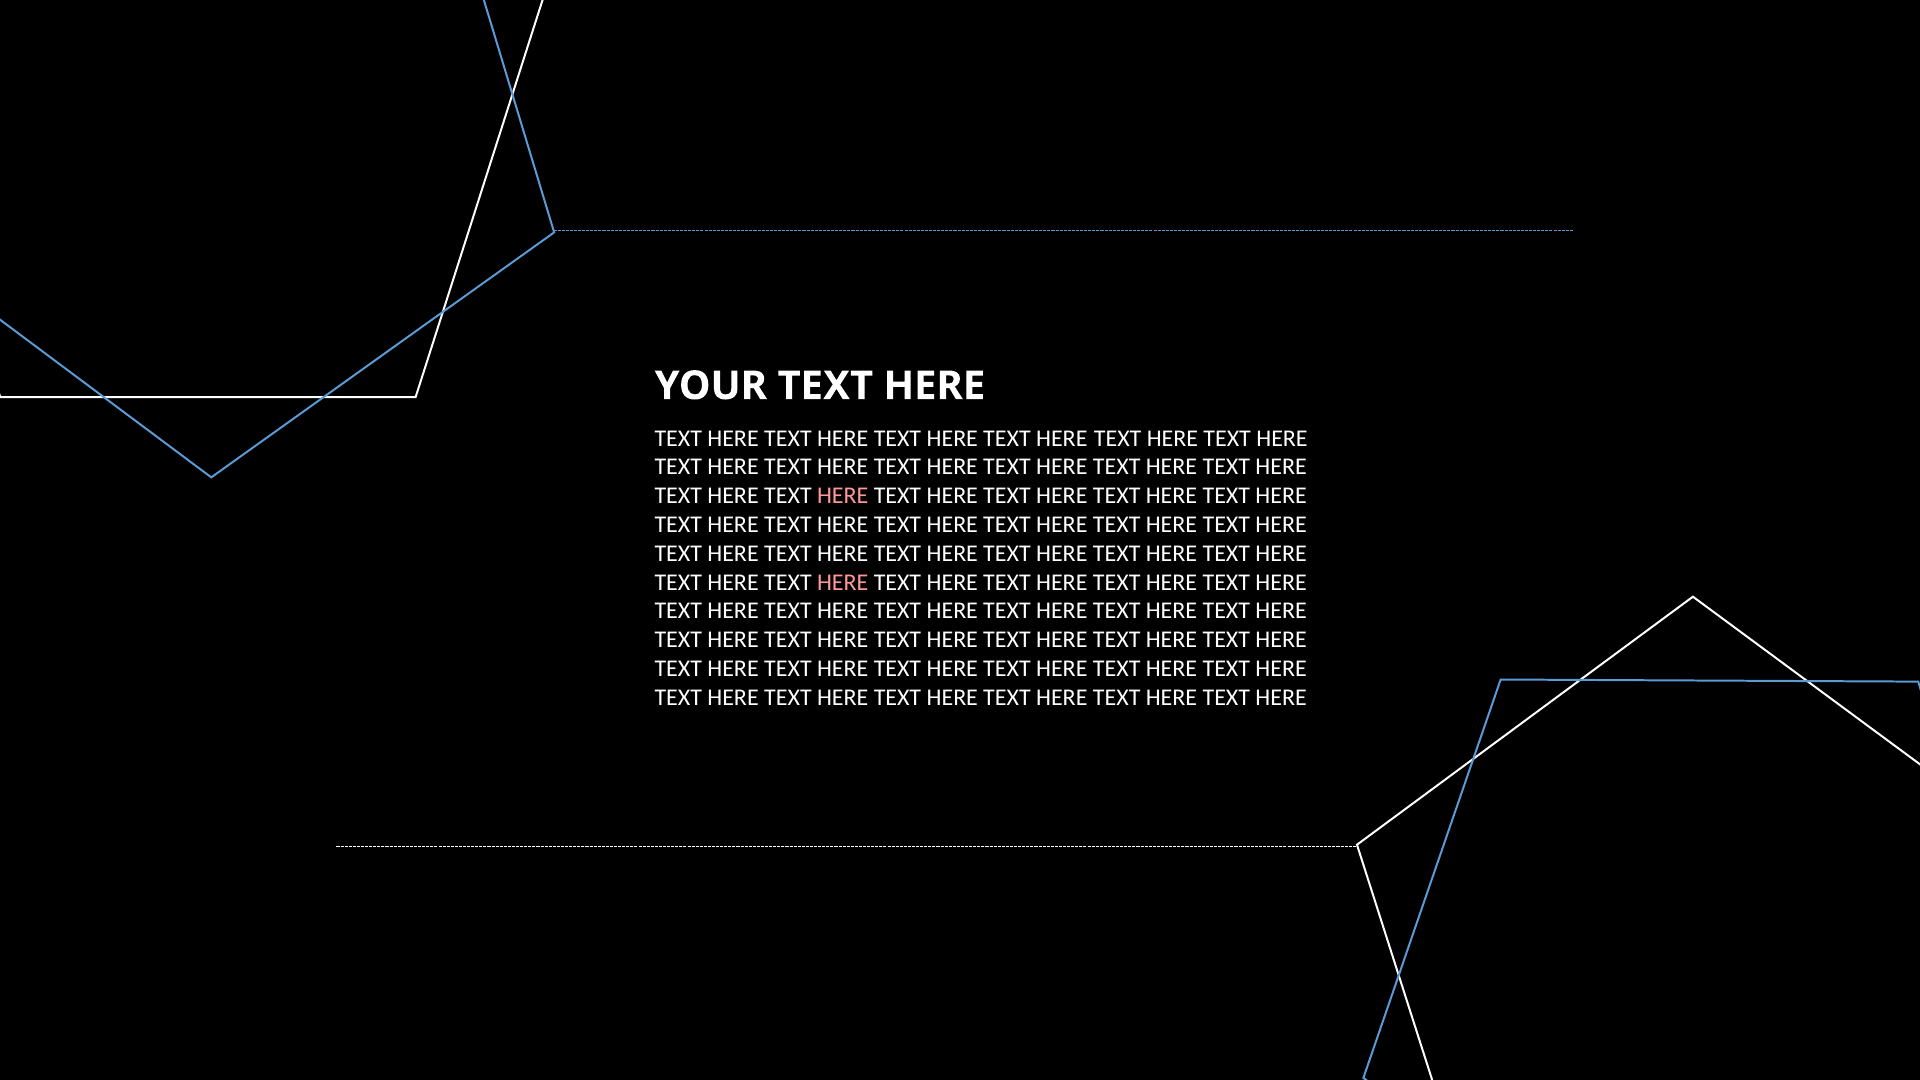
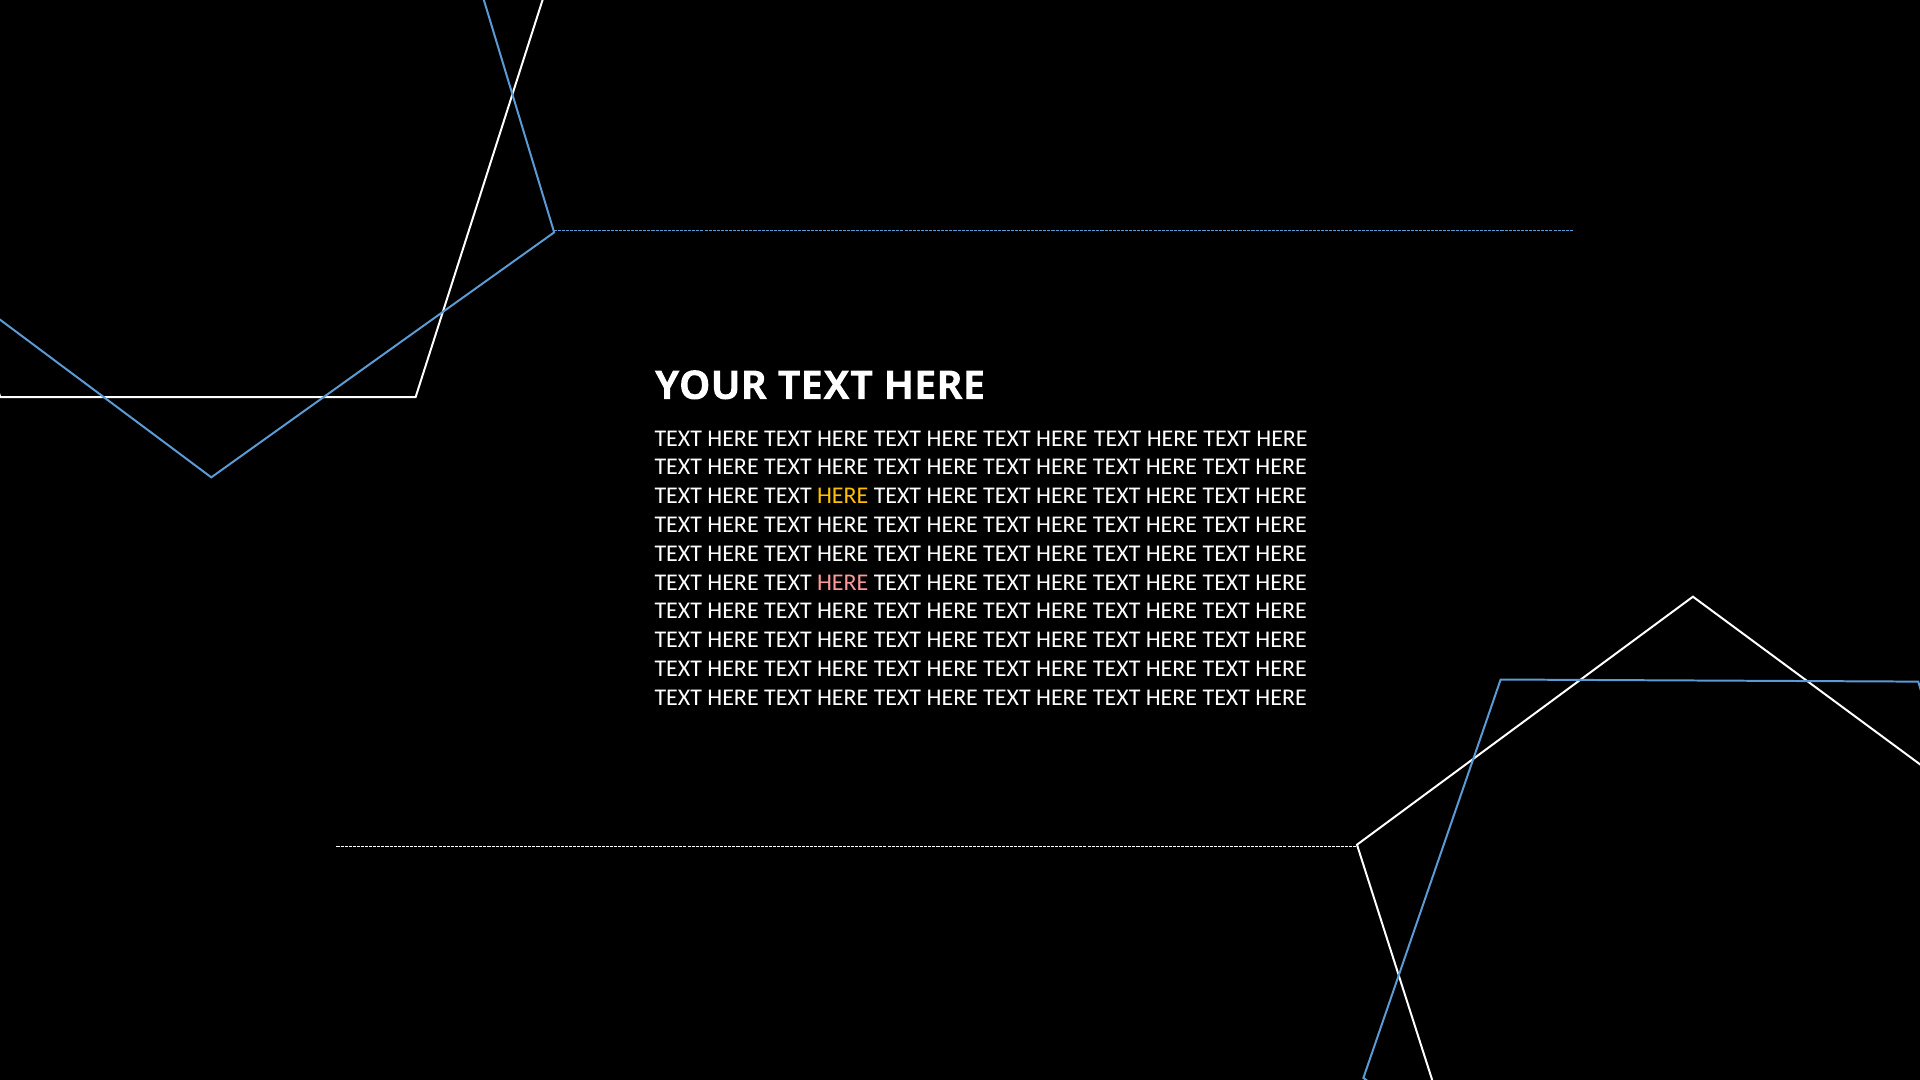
HERE colour: pink -> yellow (843, 496)
